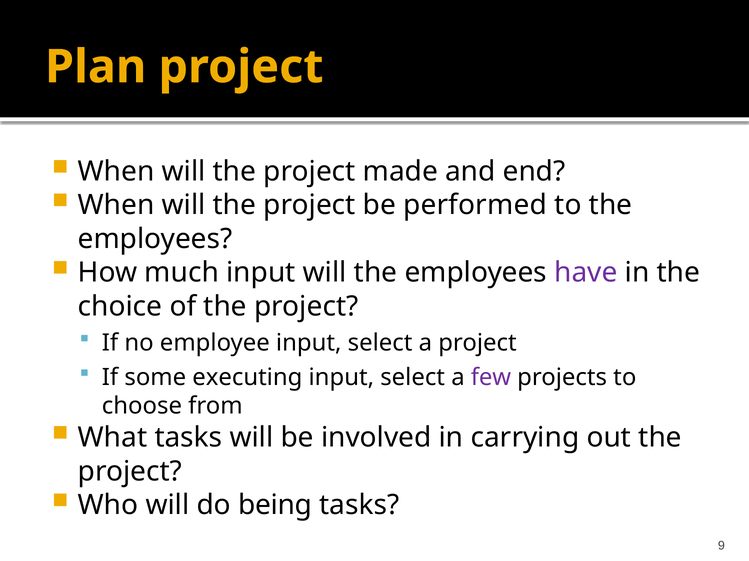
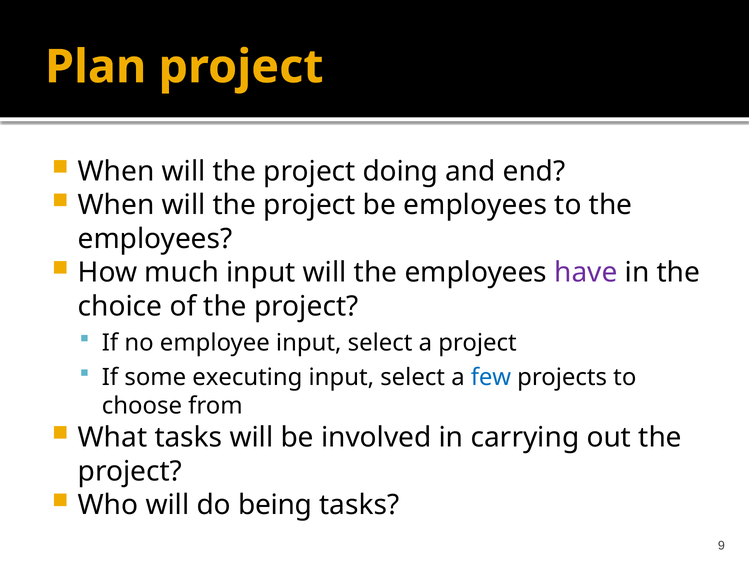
made: made -> doing (400, 172)
be performed: performed -> employees (475, 205)
few colour: purple -> blue (491, 378)
